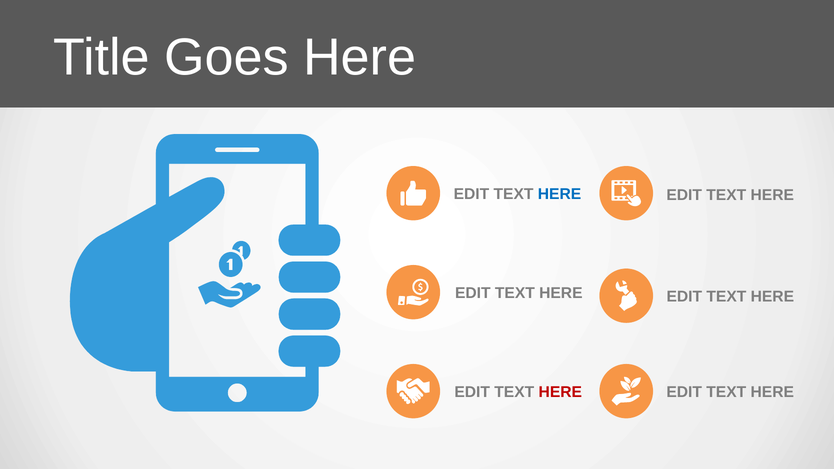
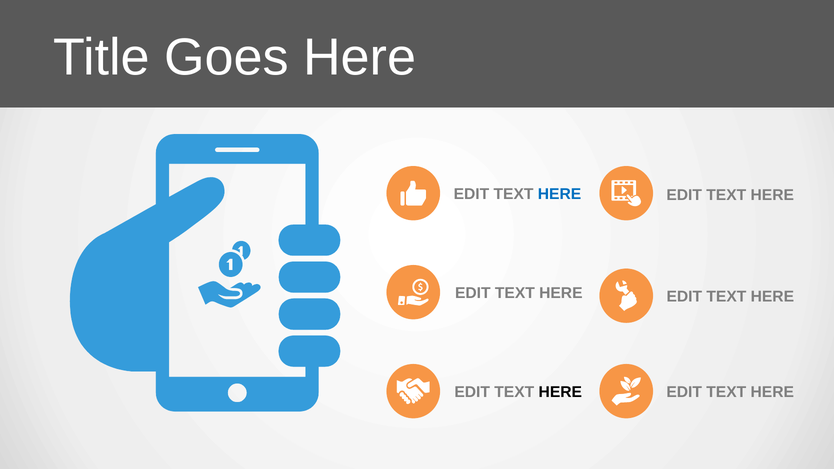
HERE colour: red -> black (560, 392)
